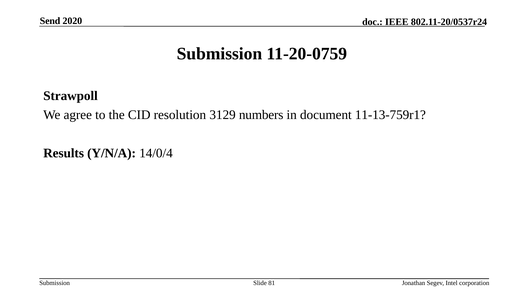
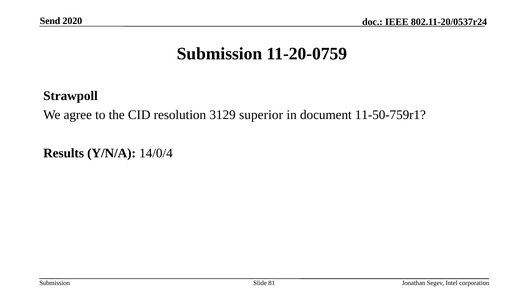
numbers: numbers -> superior (261, 115)
11-13-759r1: 11-13-759r1 -> 11-50-759r1 (390, 115)
